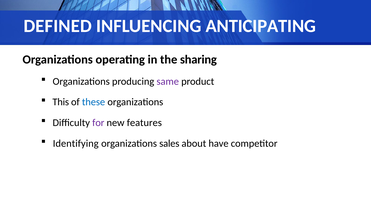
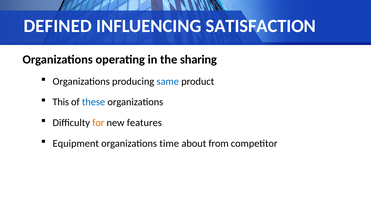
ANTICIPATING: ANTICIPATING -> SATISFACTION (261, 26)
same colour: purple -> blue (168, 81)
for colour: purple -> orange (98, 123)
Identifying: Identifying -> Equipment (76, 143)
sales: sales -> time (169, 143)
have: have -> from (219, 143)
